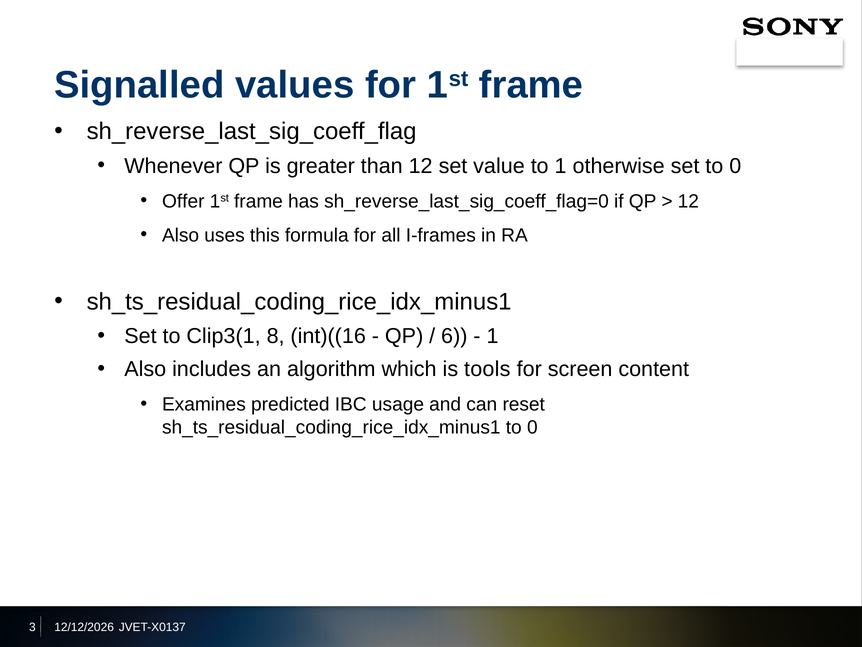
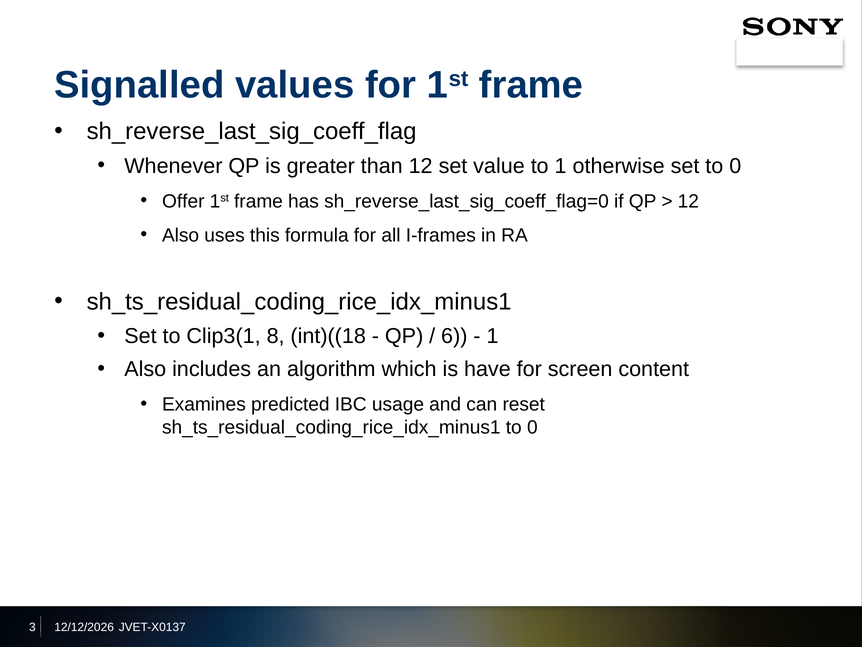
int)((16: int)((16 -> int)((18 (328, 336)
tools: tools -> have (487, 369)
